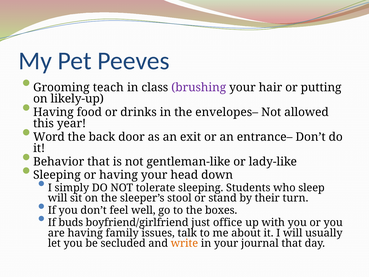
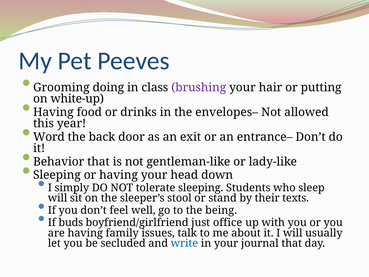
teach: teach -> doing (108, 87)
likely-up: likely-up -> white-up (77, 99)
turn: turn -> texts (296, 198)
boxes: boxes -> being (221, 210)
write colour: orange -> blue (184, 243)
